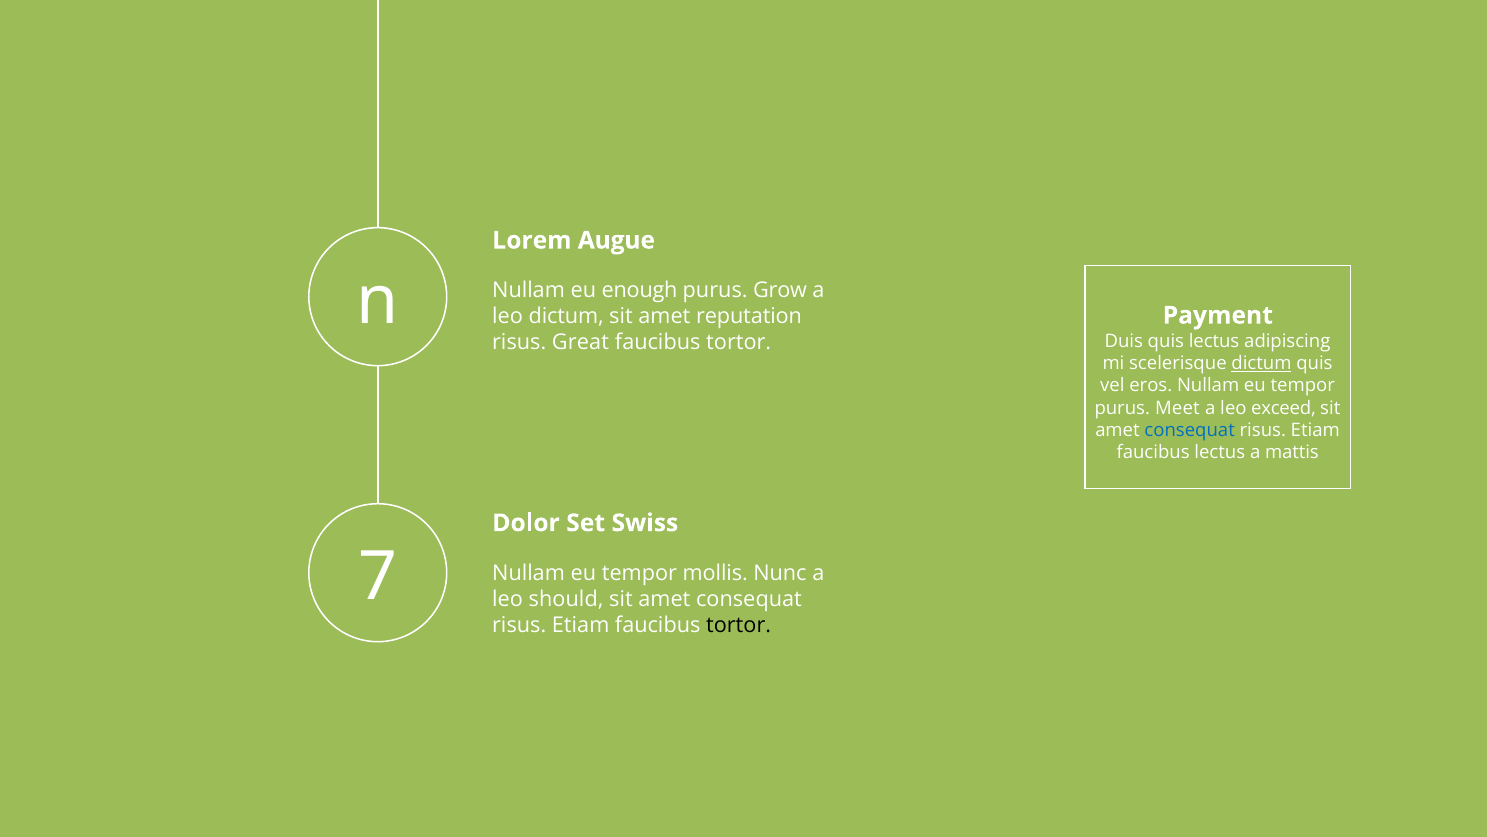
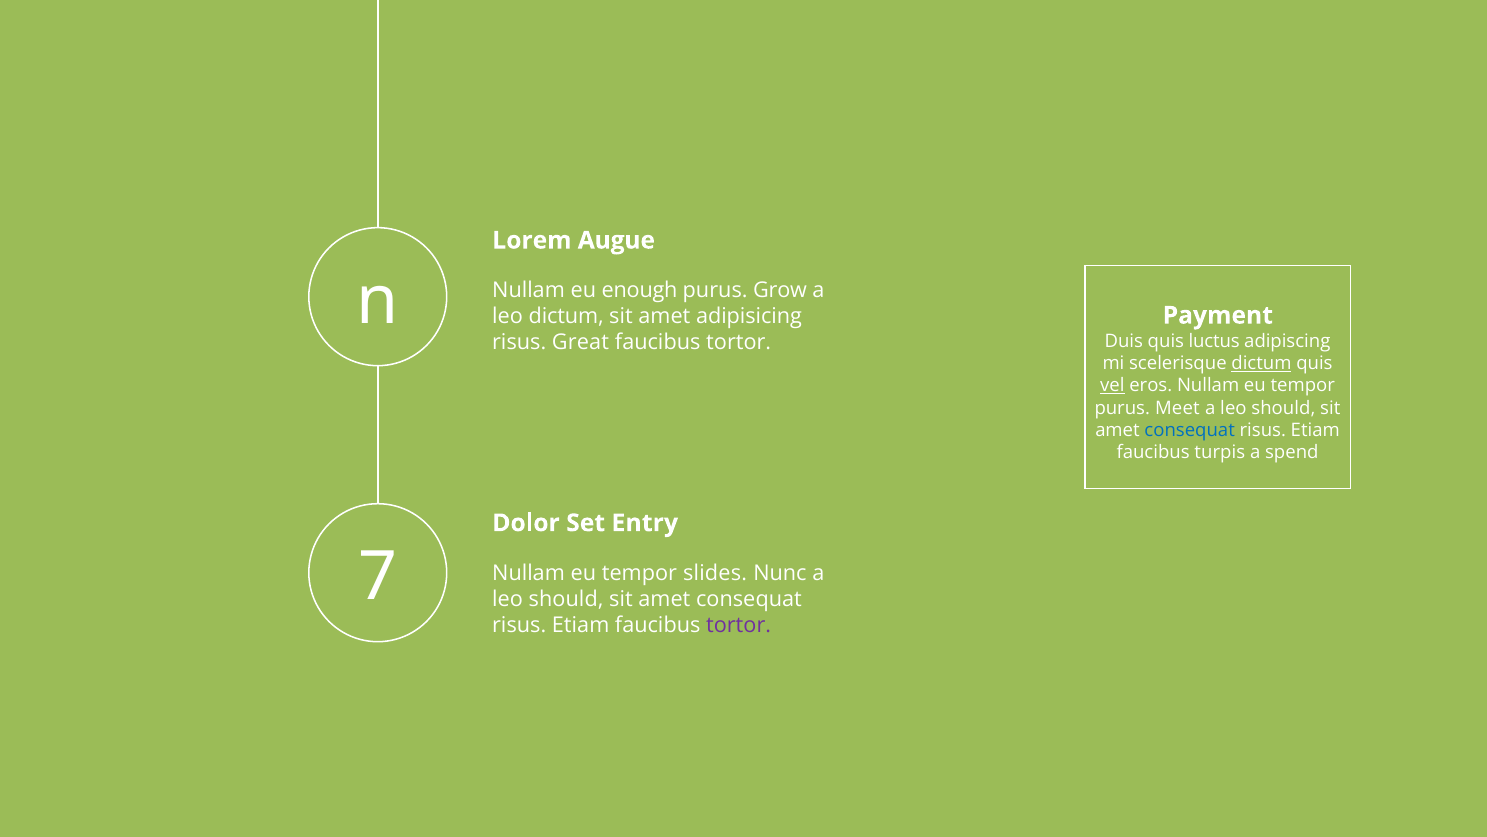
reputation: reputation -> adipisicing (749, 316)
quis lectus: lectus -> luctus (1214, 341)
vel underline: none -> present (1112, 385)
exceed: exceed -> should (1283, 408)
faucibus lectus: lectus -> turpis (1220, 452)
mattis: mattis -> spend (1292, 452)
Swiss: Swiss -> Entry (645, 523)
mollis: mollis -> slides (715, 573)
tortor colour: black -> purple (739, 625)
